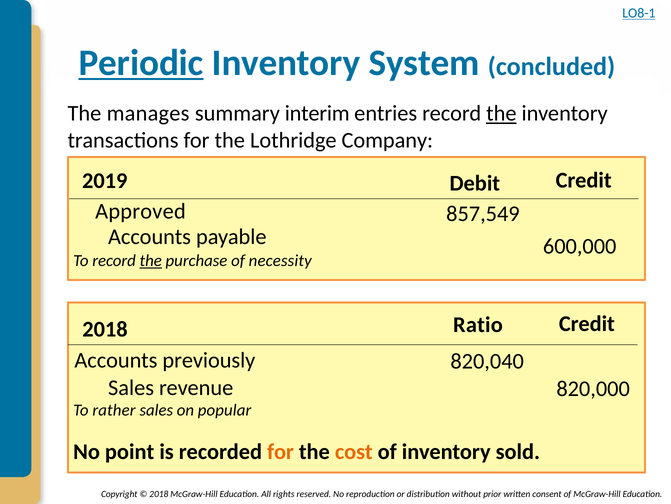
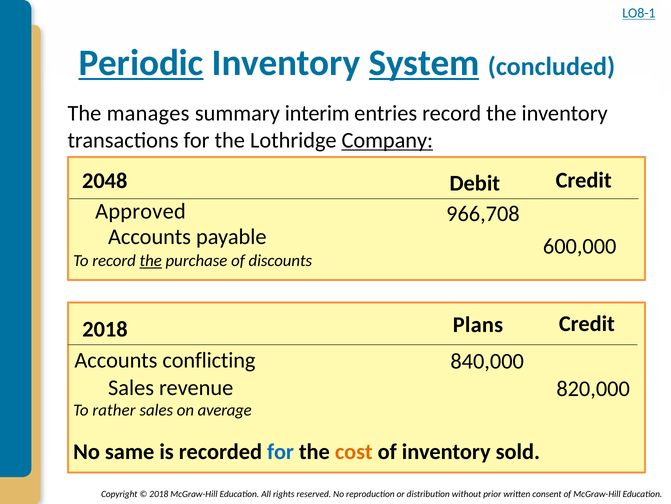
System underline: none -> present (424, 63)
the underline: present -> none (501, 113)
Company underline: none -> present (387, 140)
2019: 2019 -> 2048 (105, 181)
857,549: 857,549 -> 966,708 (483, 214)
necessity: necessity -> discounts (280, 261)
Ratio: Ratio -> Plans (478, 325)
previously: previously -> conflicting (209, 360)
820,040: 820,040 -> 840,000 (487, 361)
popular: popular -> average (225, 409)
point: point -> same (130, 451)
for colour: orange -> blue (280, 451)
